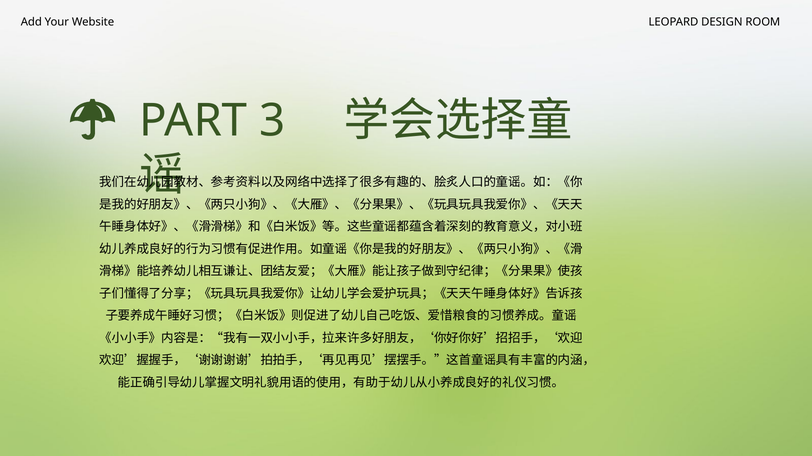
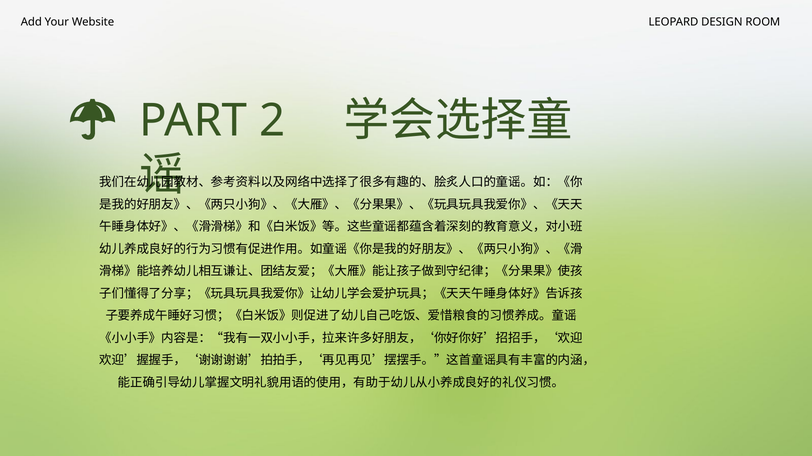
3: 3 -> 2 (272, 121)
